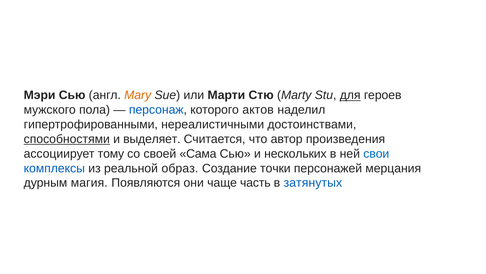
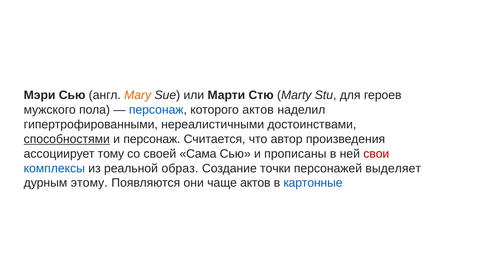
для underline: present -> none (350, 95)
и выделяет: выделяет -> персонаж (152, 139)
нескольких: нескольких -> прописаны (295, 153)
свои colour: blue -> red (376, 153)
мерцания: мерцания -> выделяет (393, 168)
магия: магия -> этому (89, 183)
чаще часть: часть -> актов (255, 183)
затянутых: затянутых -> картонные (313, 183)
